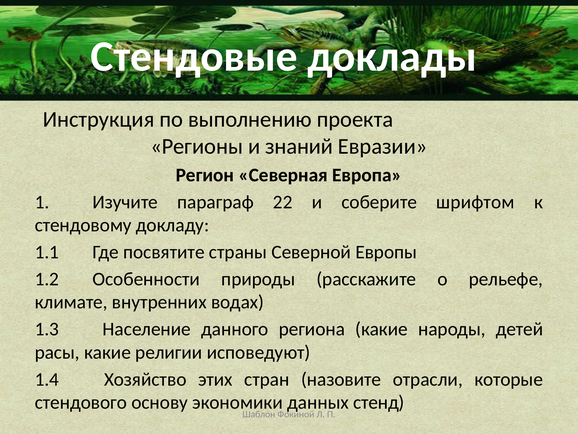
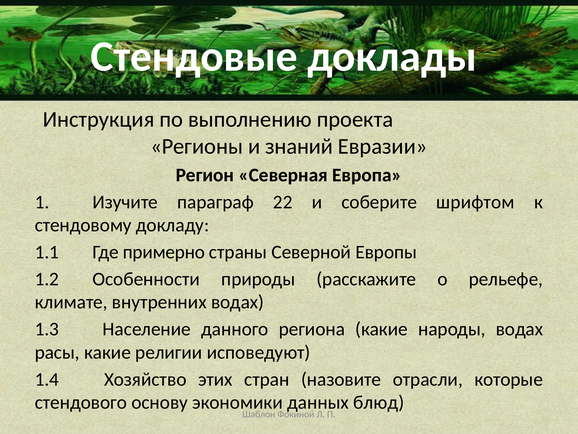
посвятите: посвятите -> примерно (164, 252)
народы детей: детей -> водах (519, 329)
стенд: стенд -> блюд (379, 402)
